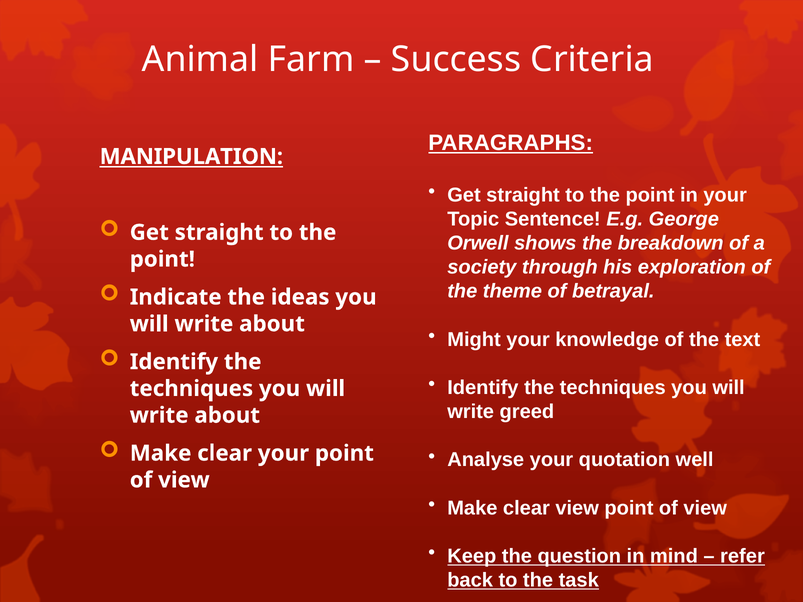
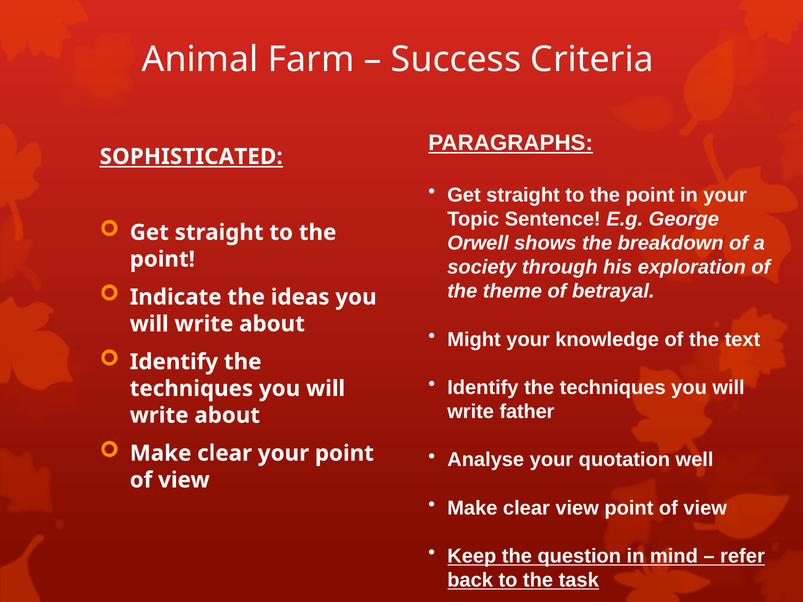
MANIPULATION: MANIPULATION -> SOPHISTICATED (191, 157)
greed: greed -> father (527, 412)
